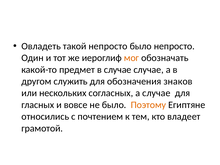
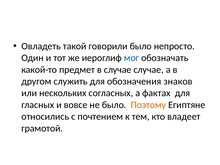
такой непросто: непросто -> говорили (108, 46)
мог colour: orange -> blue (131, 58)
а случае: случае -> фактах (156, 93)
